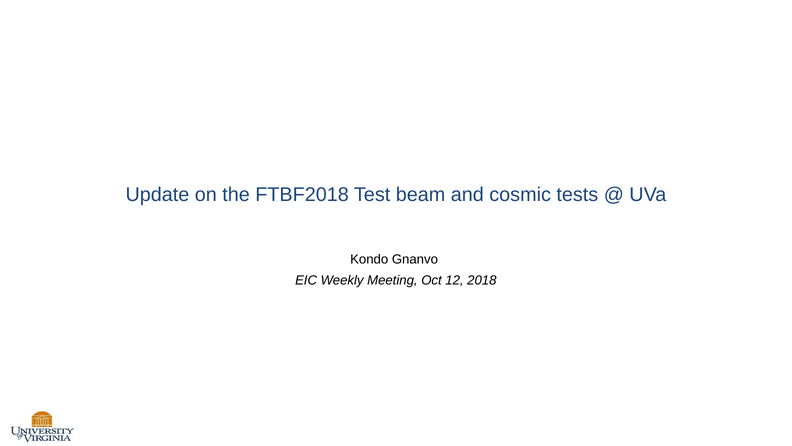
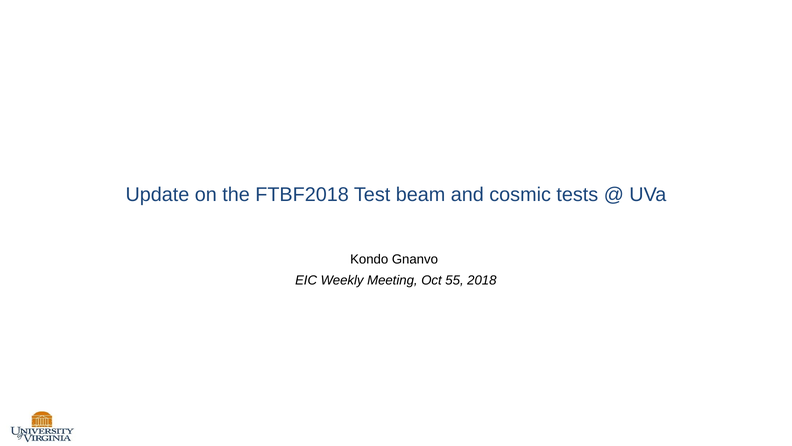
12: 12 -> 55 (455, 280)
